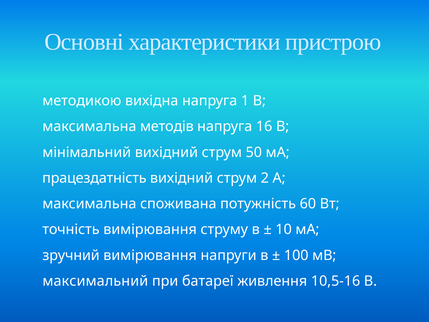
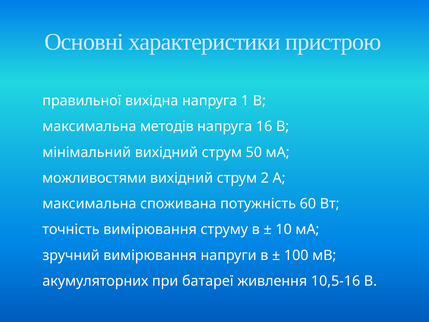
методикою: методикою -> правильної (82, 101)
працездатність: працездатність -> можливостями (94, 178)
максимальний: максимальний -> акумуляторних (95, 281)
